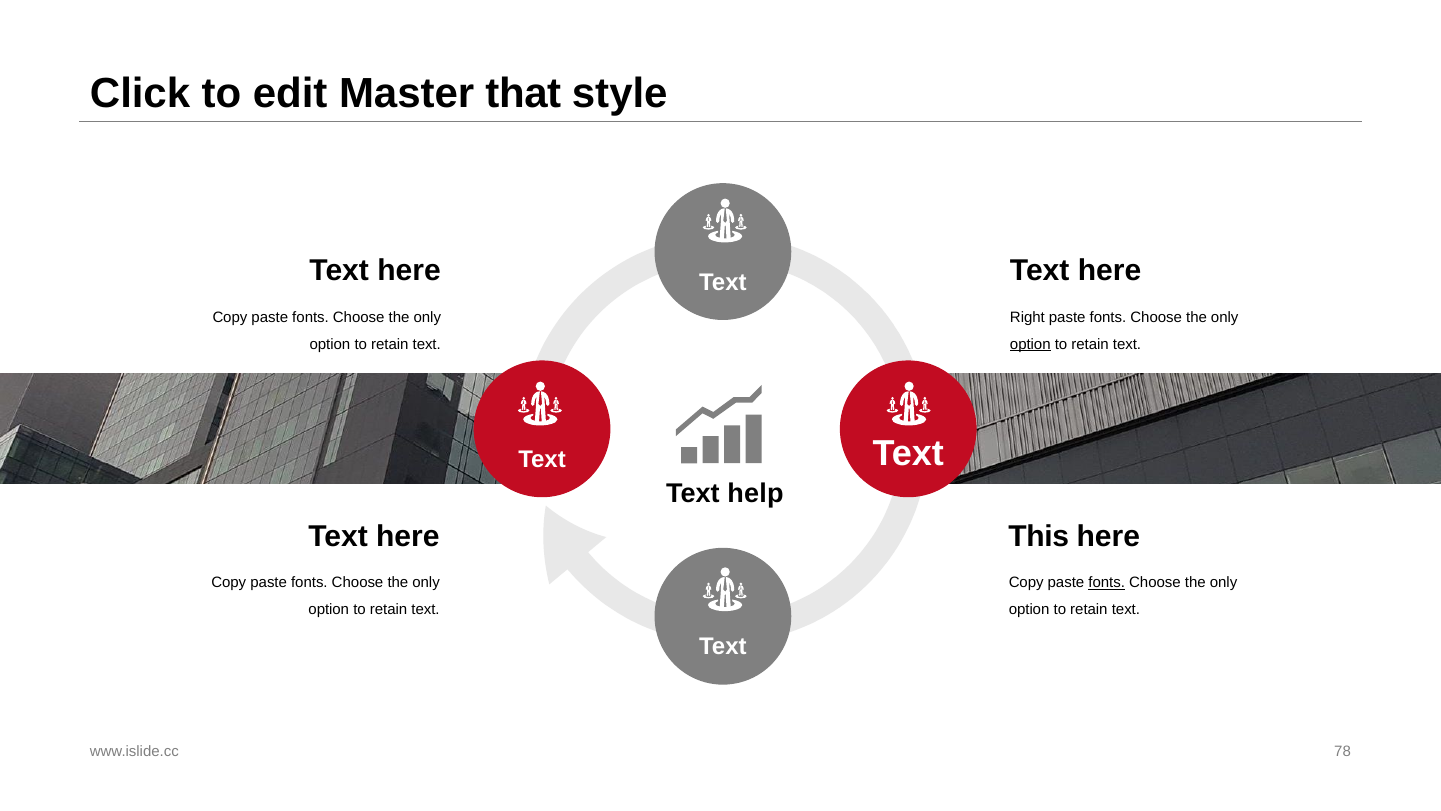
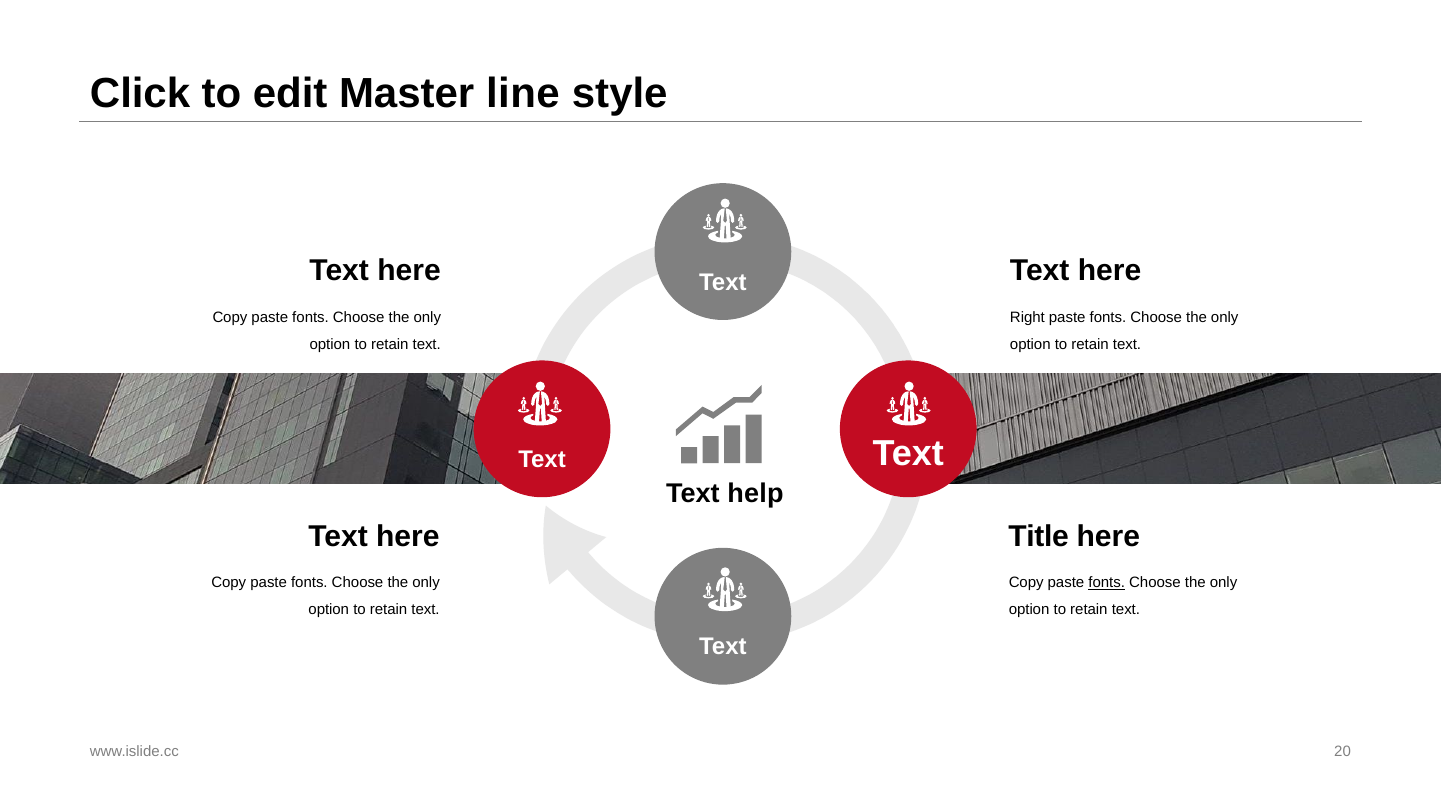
that: that -> line (523, 93)
option underline: present -> none (1030, 344)
This: This -> Title (1039, 536)
78: 78 -> 20 (1343, 751)
